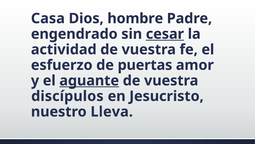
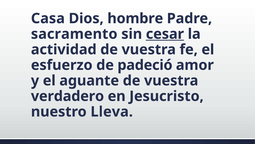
engendrado: engendrado -> sacramento (74, 34)
puertas: puertas -> padeció (145, 65)
aguante underline: present -> none (89, 80)
discípulos: discípulos -> verdadero (67, 96)
